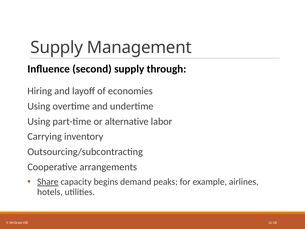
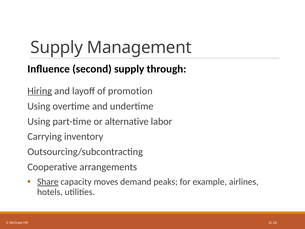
Hiring underline: none -> present (40, 91)
economies: economies -> promotion (130, 91)
begins: begins -> moves (106, 182)
